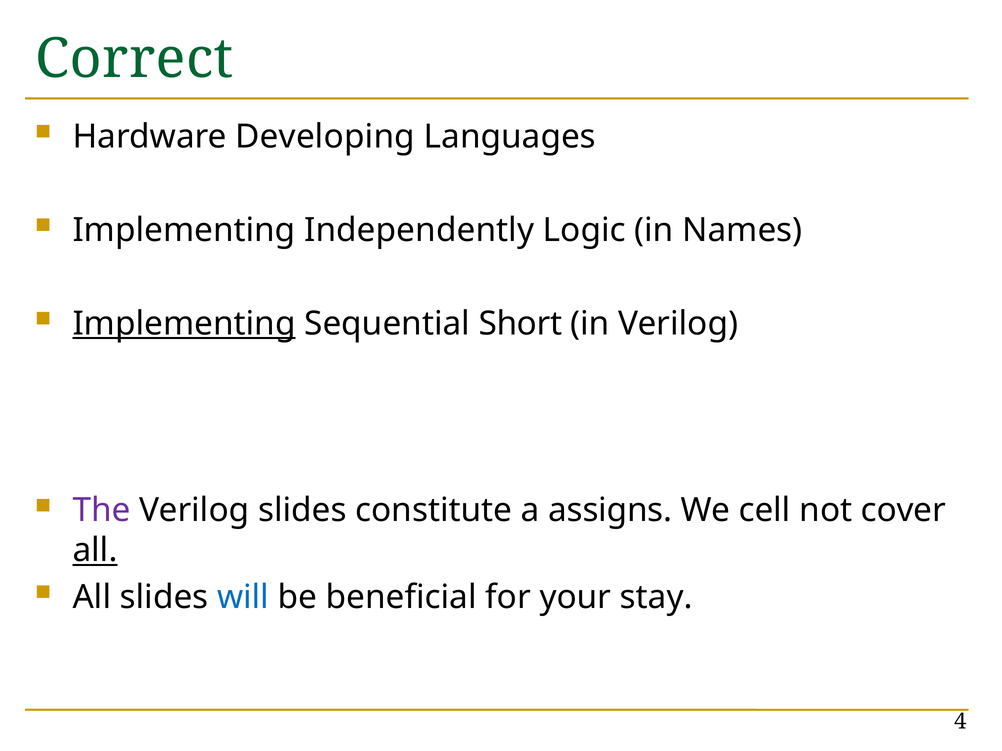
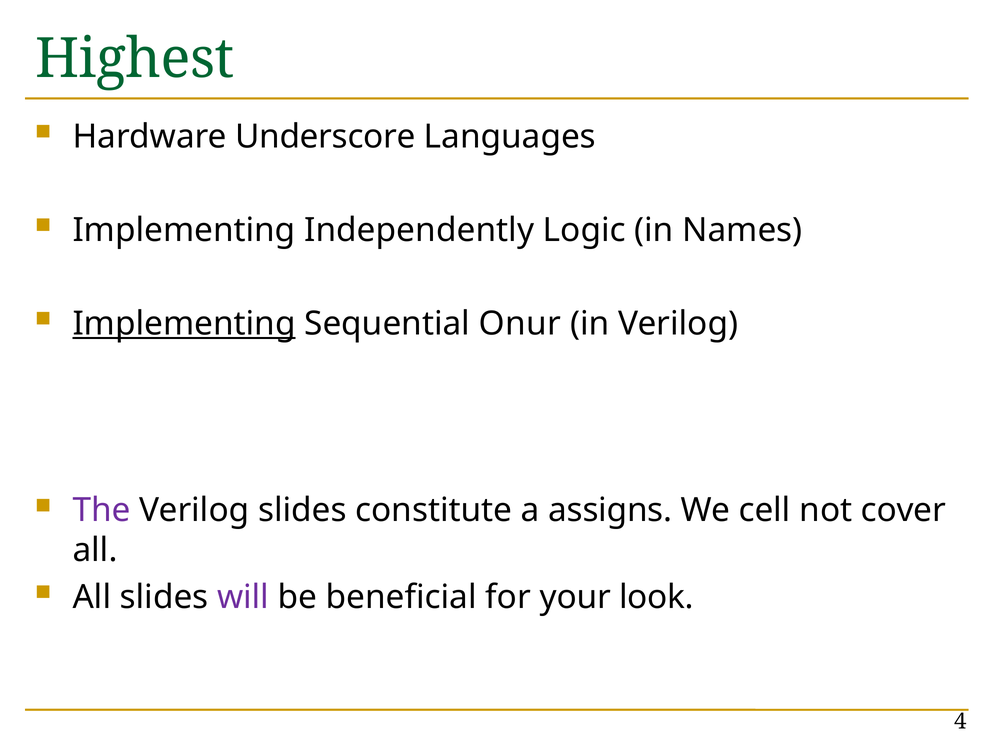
Correct: Correct -> Highest (135, 59)
Developing: Developing -> Underscore (325, 137)
Short: Short -> Onur (520, 324)
all underline: present -> none (95, 551)
will colour: blue -> purple (243, 598)
stay: stay -> look (656, 598)
